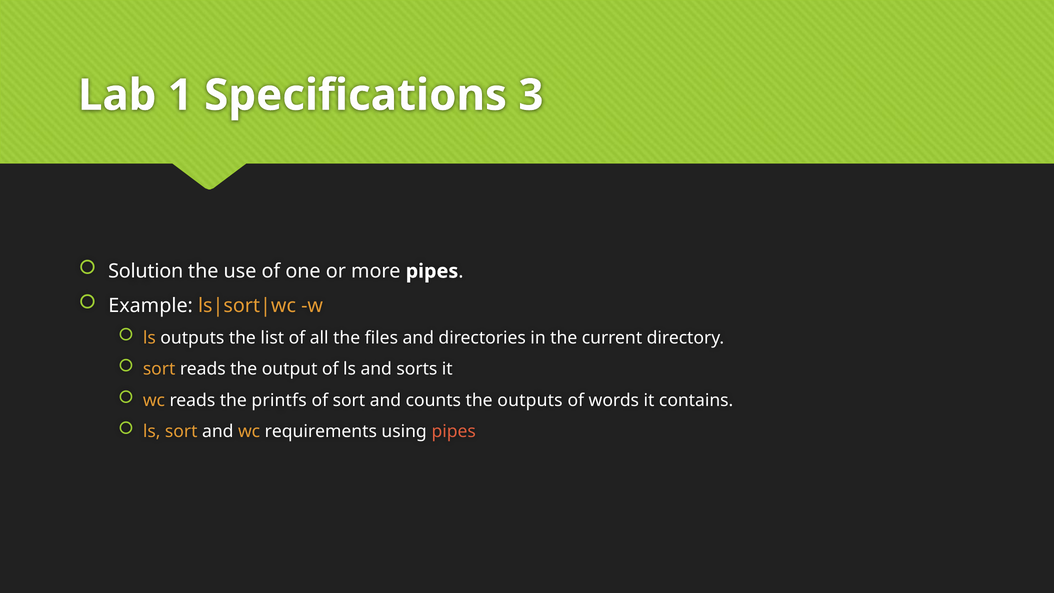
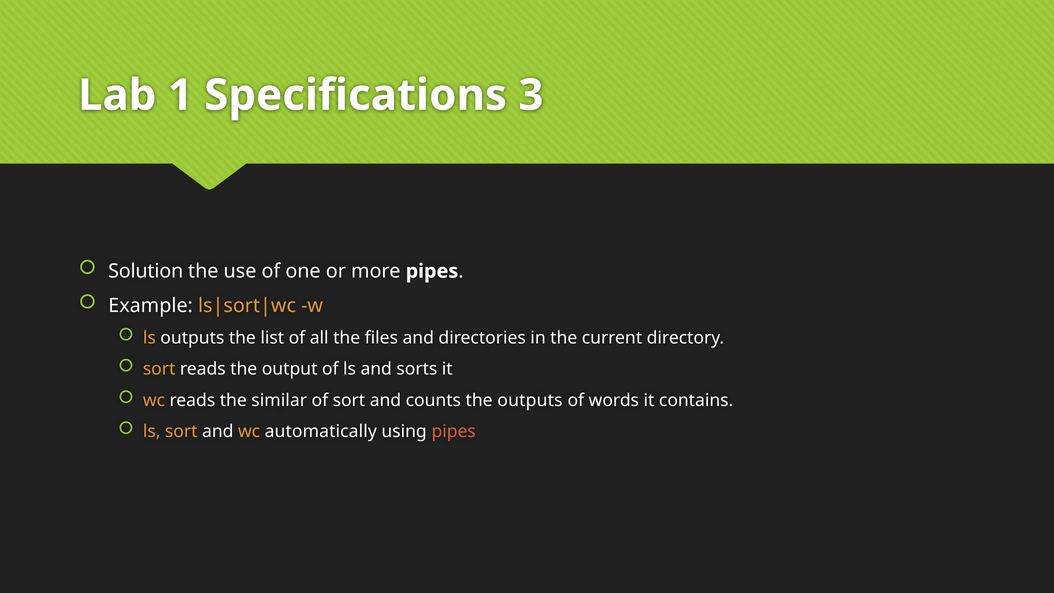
printfs: printfs -> similar (279, 400)
requirements: requirements -> automatically (321, 431)
